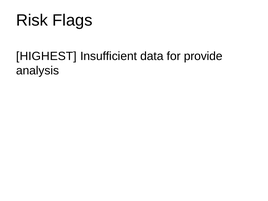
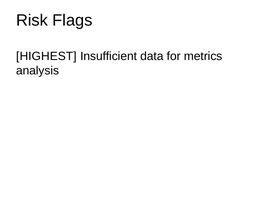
provide: provide -> metrics (203, 56)
